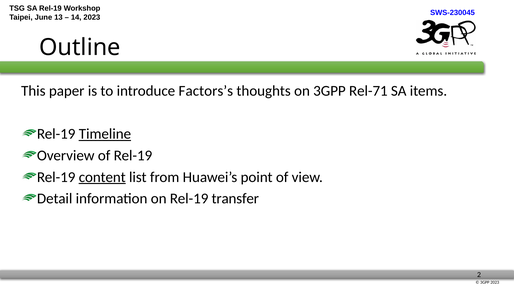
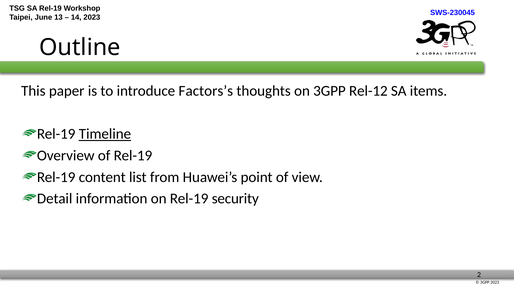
Rel-71: Rel-71 -> Rel-12 (368, 91)
content underline: present -> none (102, 177)
transfer: transfer -> security (235, 199)
